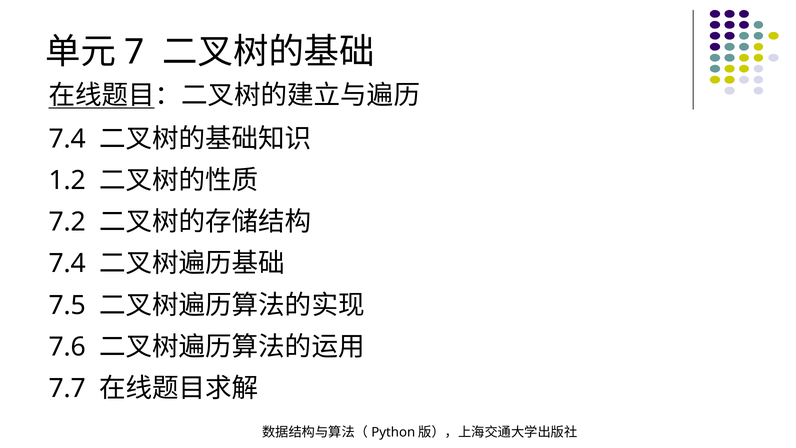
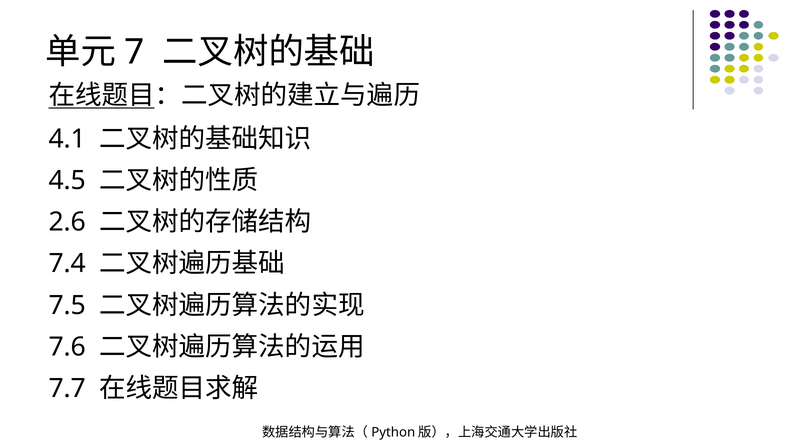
7.4: 7.4 -> 4.1 (67, 139)
1.2: 1.2 -> 4.5 (67, 181)
7.2: 7.2 -> 2.6 (67, 222)
